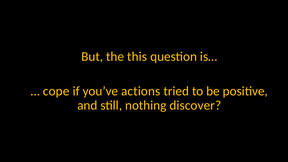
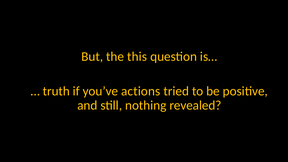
cope: cope -> truth (56, 91)
discover: discover -> revealed (195, 105)
